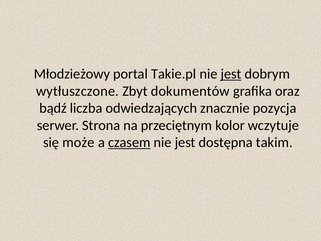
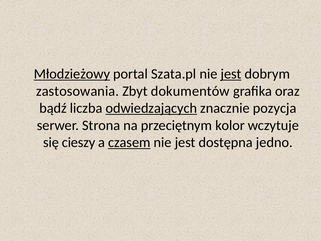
Młodzieżowy underline: none -> present (72, 74)
Takie.pl: Takie.pl -> Szata.pl (174, 74)
wytłuszczone: wytłuszczone -> zastosowania (78, 91)
odwiedzających underline: none -> present (151, 108)
może: może -> cieszy (79, 142)
takim: takim -> jedno (274, 142)
